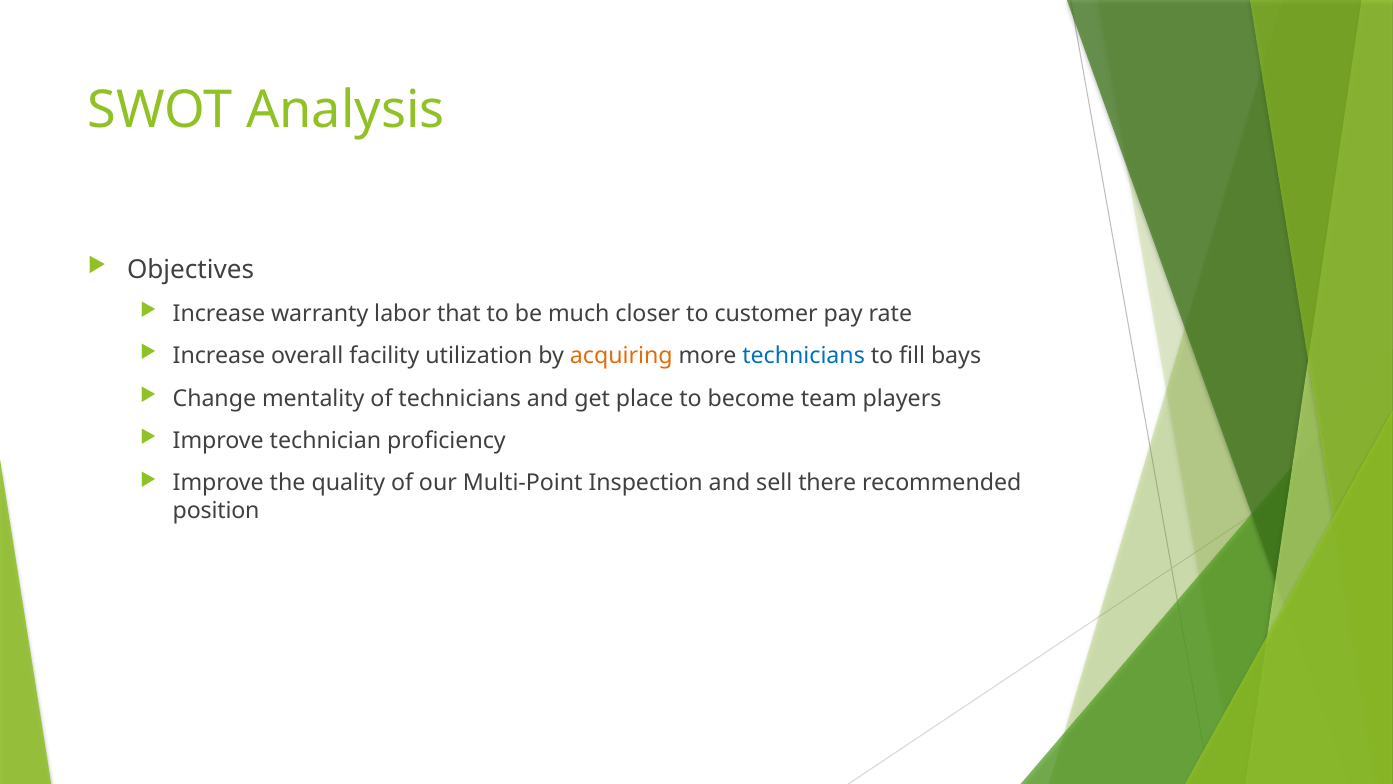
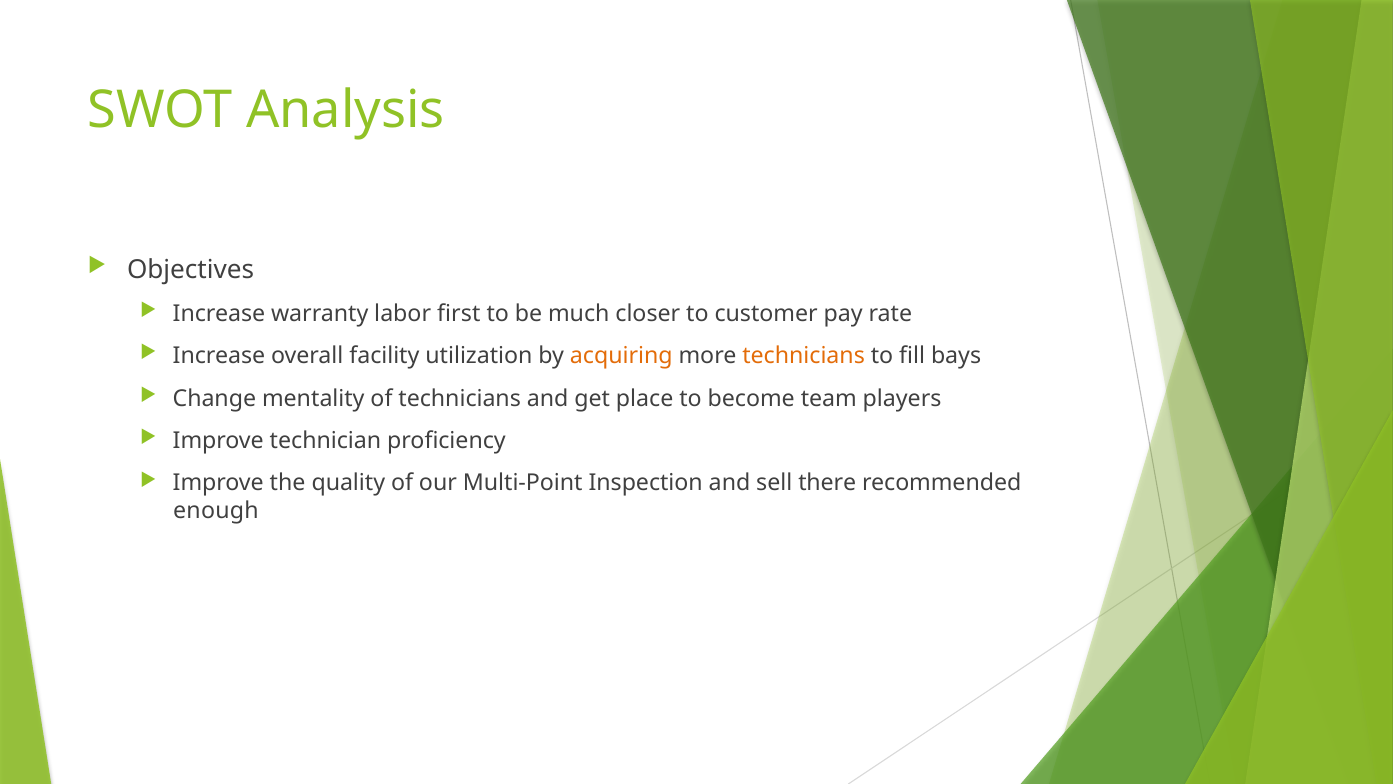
that: that -> first (459, 313)
technicians colour: blue -> orange (804, 356)
position: position -> enough (216, 511)
